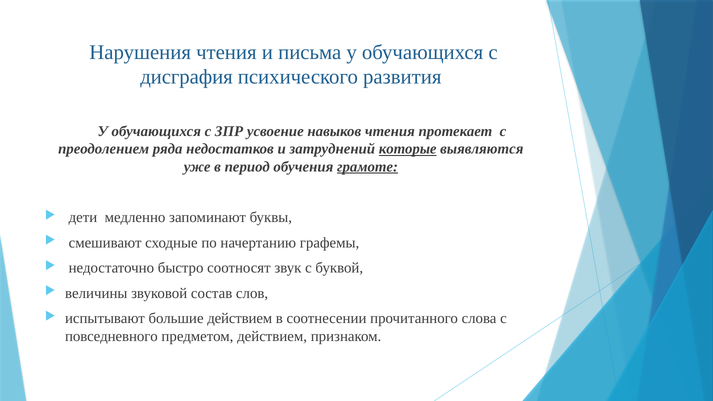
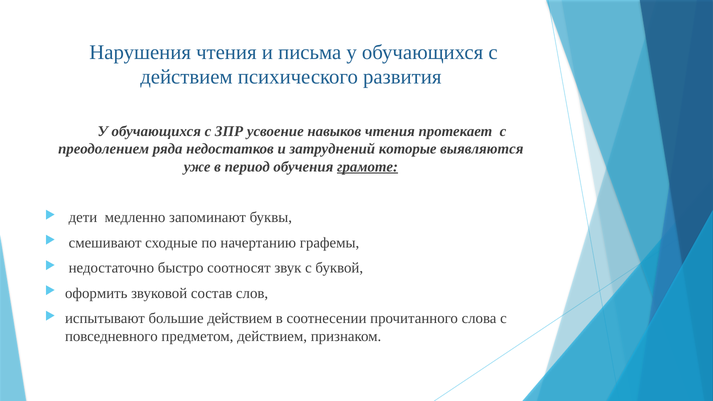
дисграфия: дисграфия -> действием (186, 77)
которые underline: present -> none (408, 149)
величины: величины -> оформить (96, 293)
